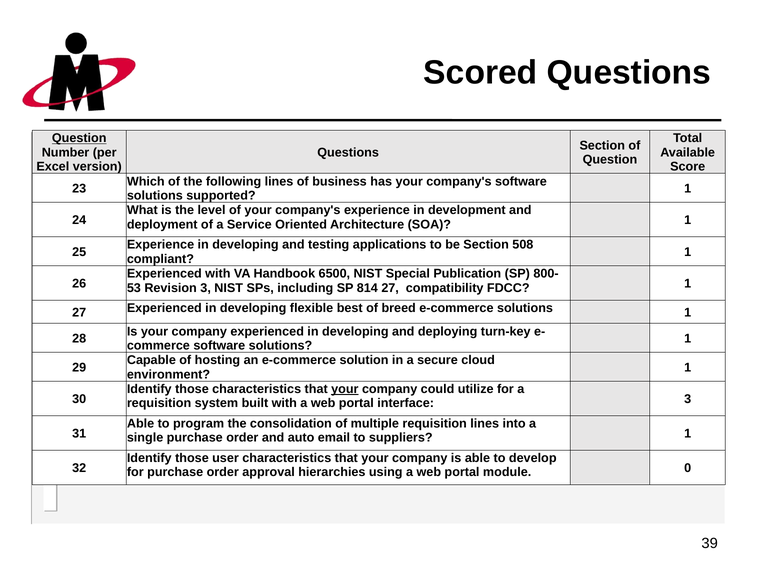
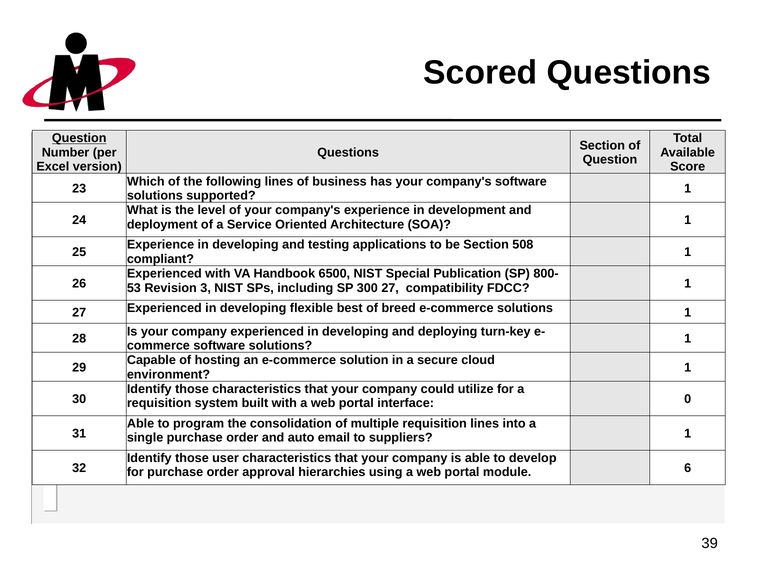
814: 814 -> 300 (367, 288)
your underline: present -> none (345, 389)
interface 3: 3 -> 0 (688, 399)
0: 0 -> 6 (688, 468)
